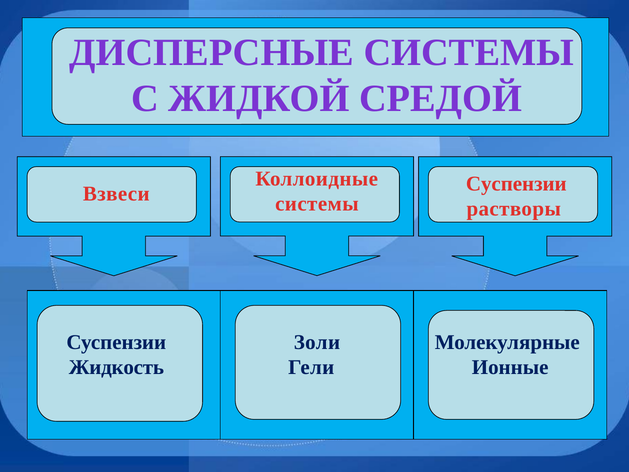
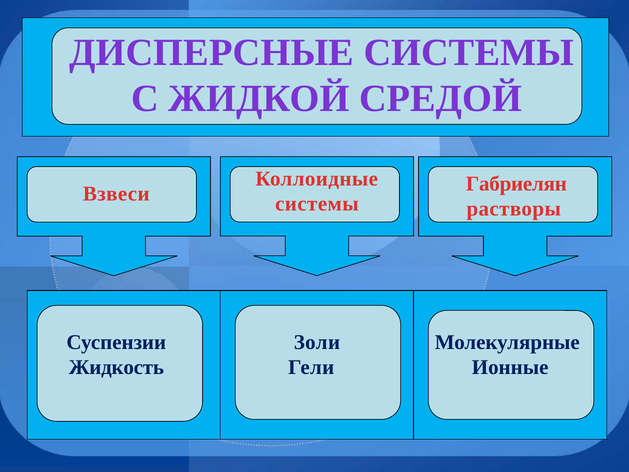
Взвеси Суспензии: Суспензии -> Габриелян (516, 184)
